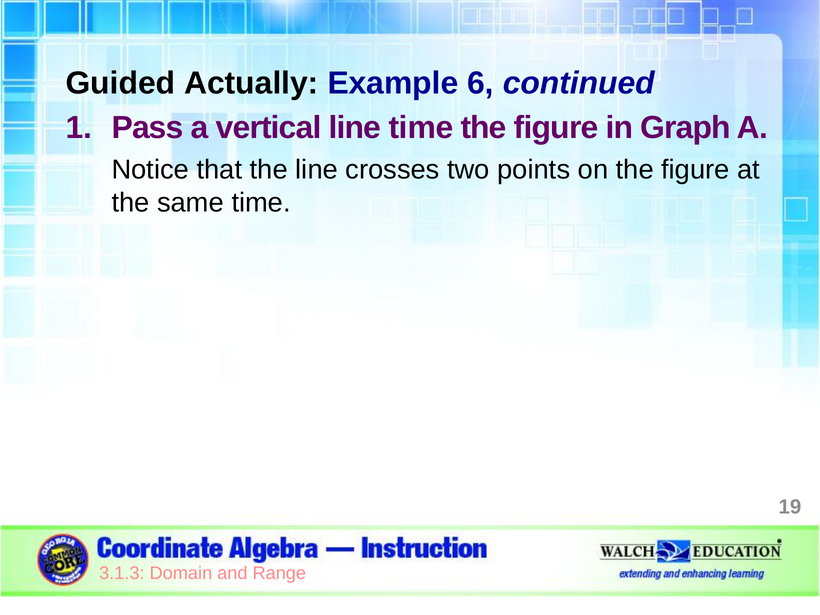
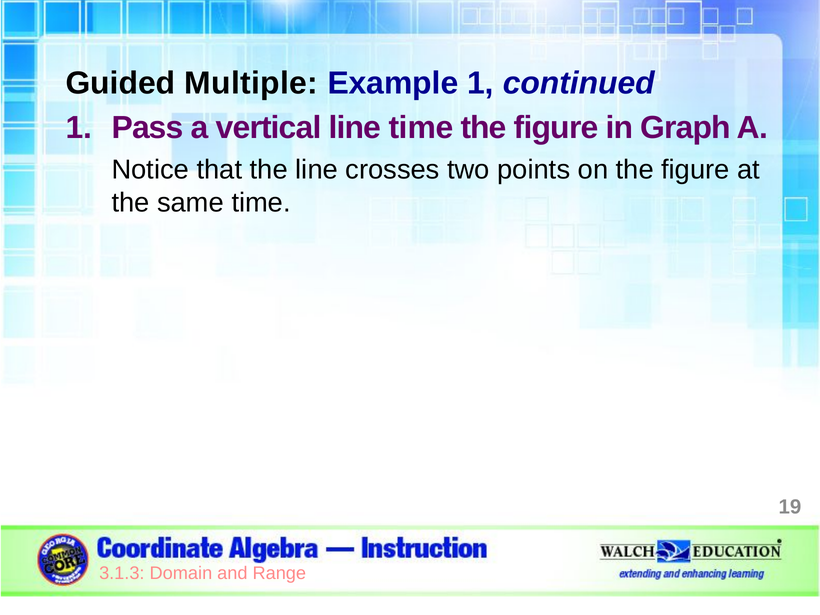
Actually: Actually -> Multiple (251, 83)
Example 6: 6 -> 1 (481, 83)
